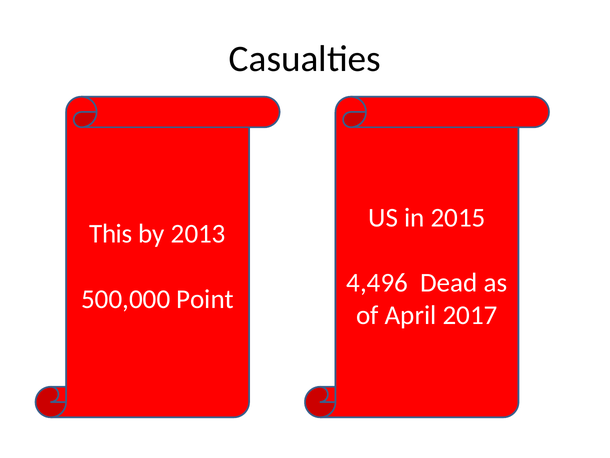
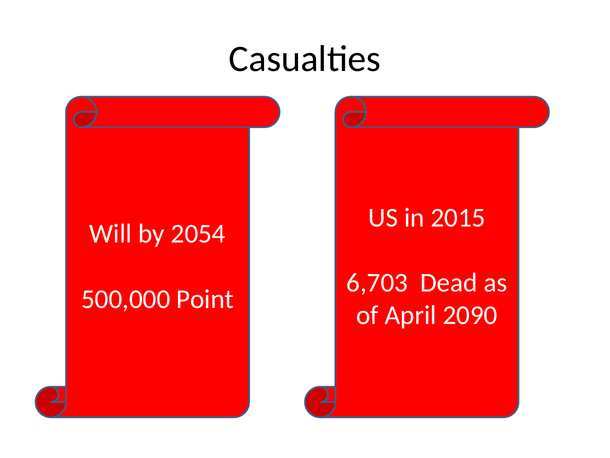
This: This -> Will (111, 234)
2013: 2013 -> 2054 (198, 234)
4,496: 4,496 -> 6,703 (377, 283)
2017: 2017 -> 2090 (470, 315)
